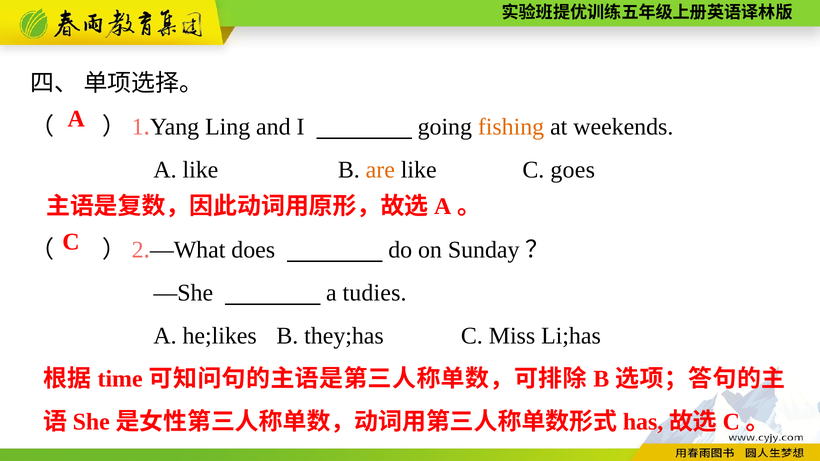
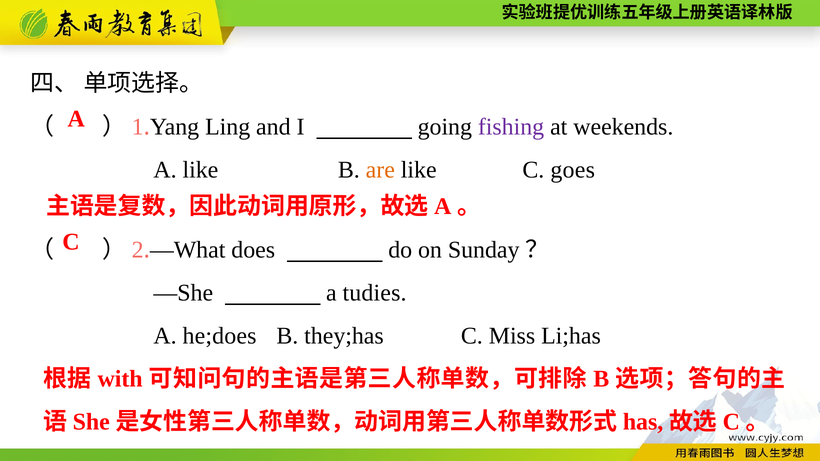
fishing colour: orange -> purple (511, 127)
he;likes: he;likes -> he;does (220, 336)
time: time -> with (120, 379)
